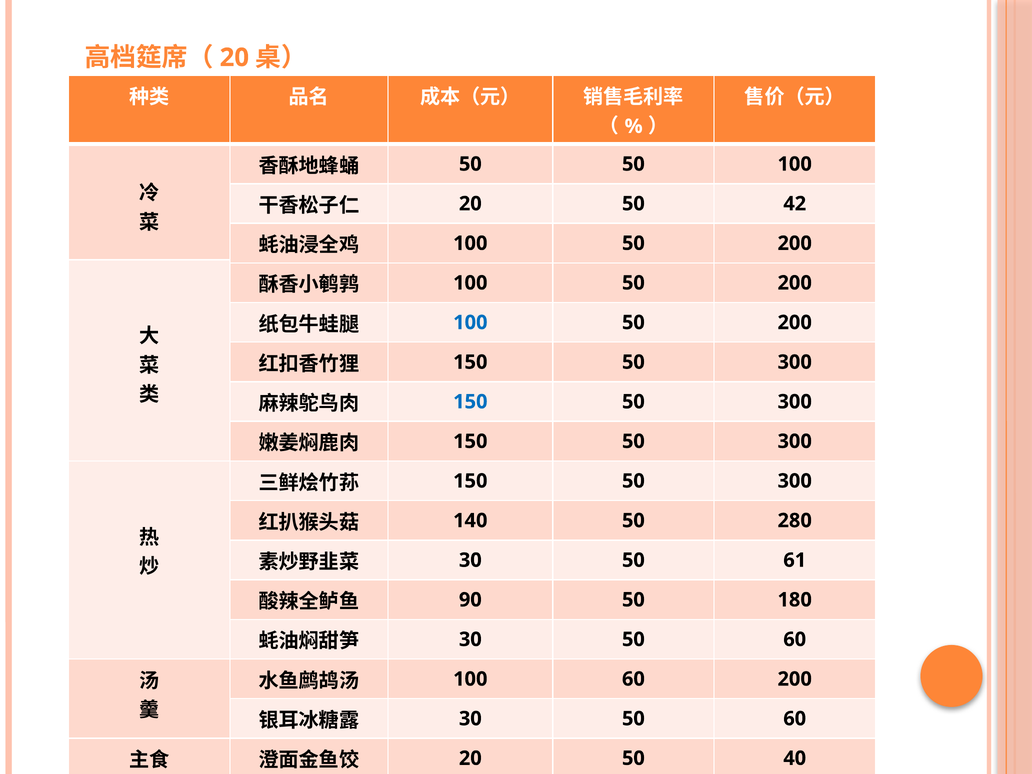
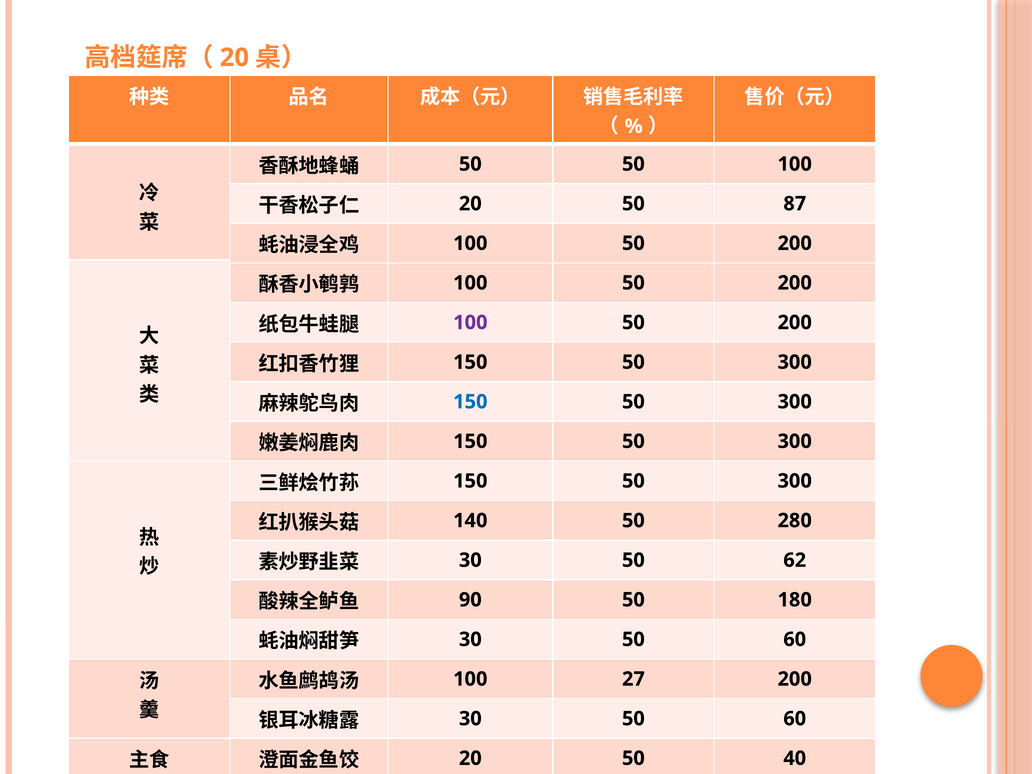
42: 42 -> 87 (795, 204)
100 colour: blue -> purple (470, 323)
61: 61 -> 62 (795, 560)
100 60: 60 -> 27 (633, 679)
